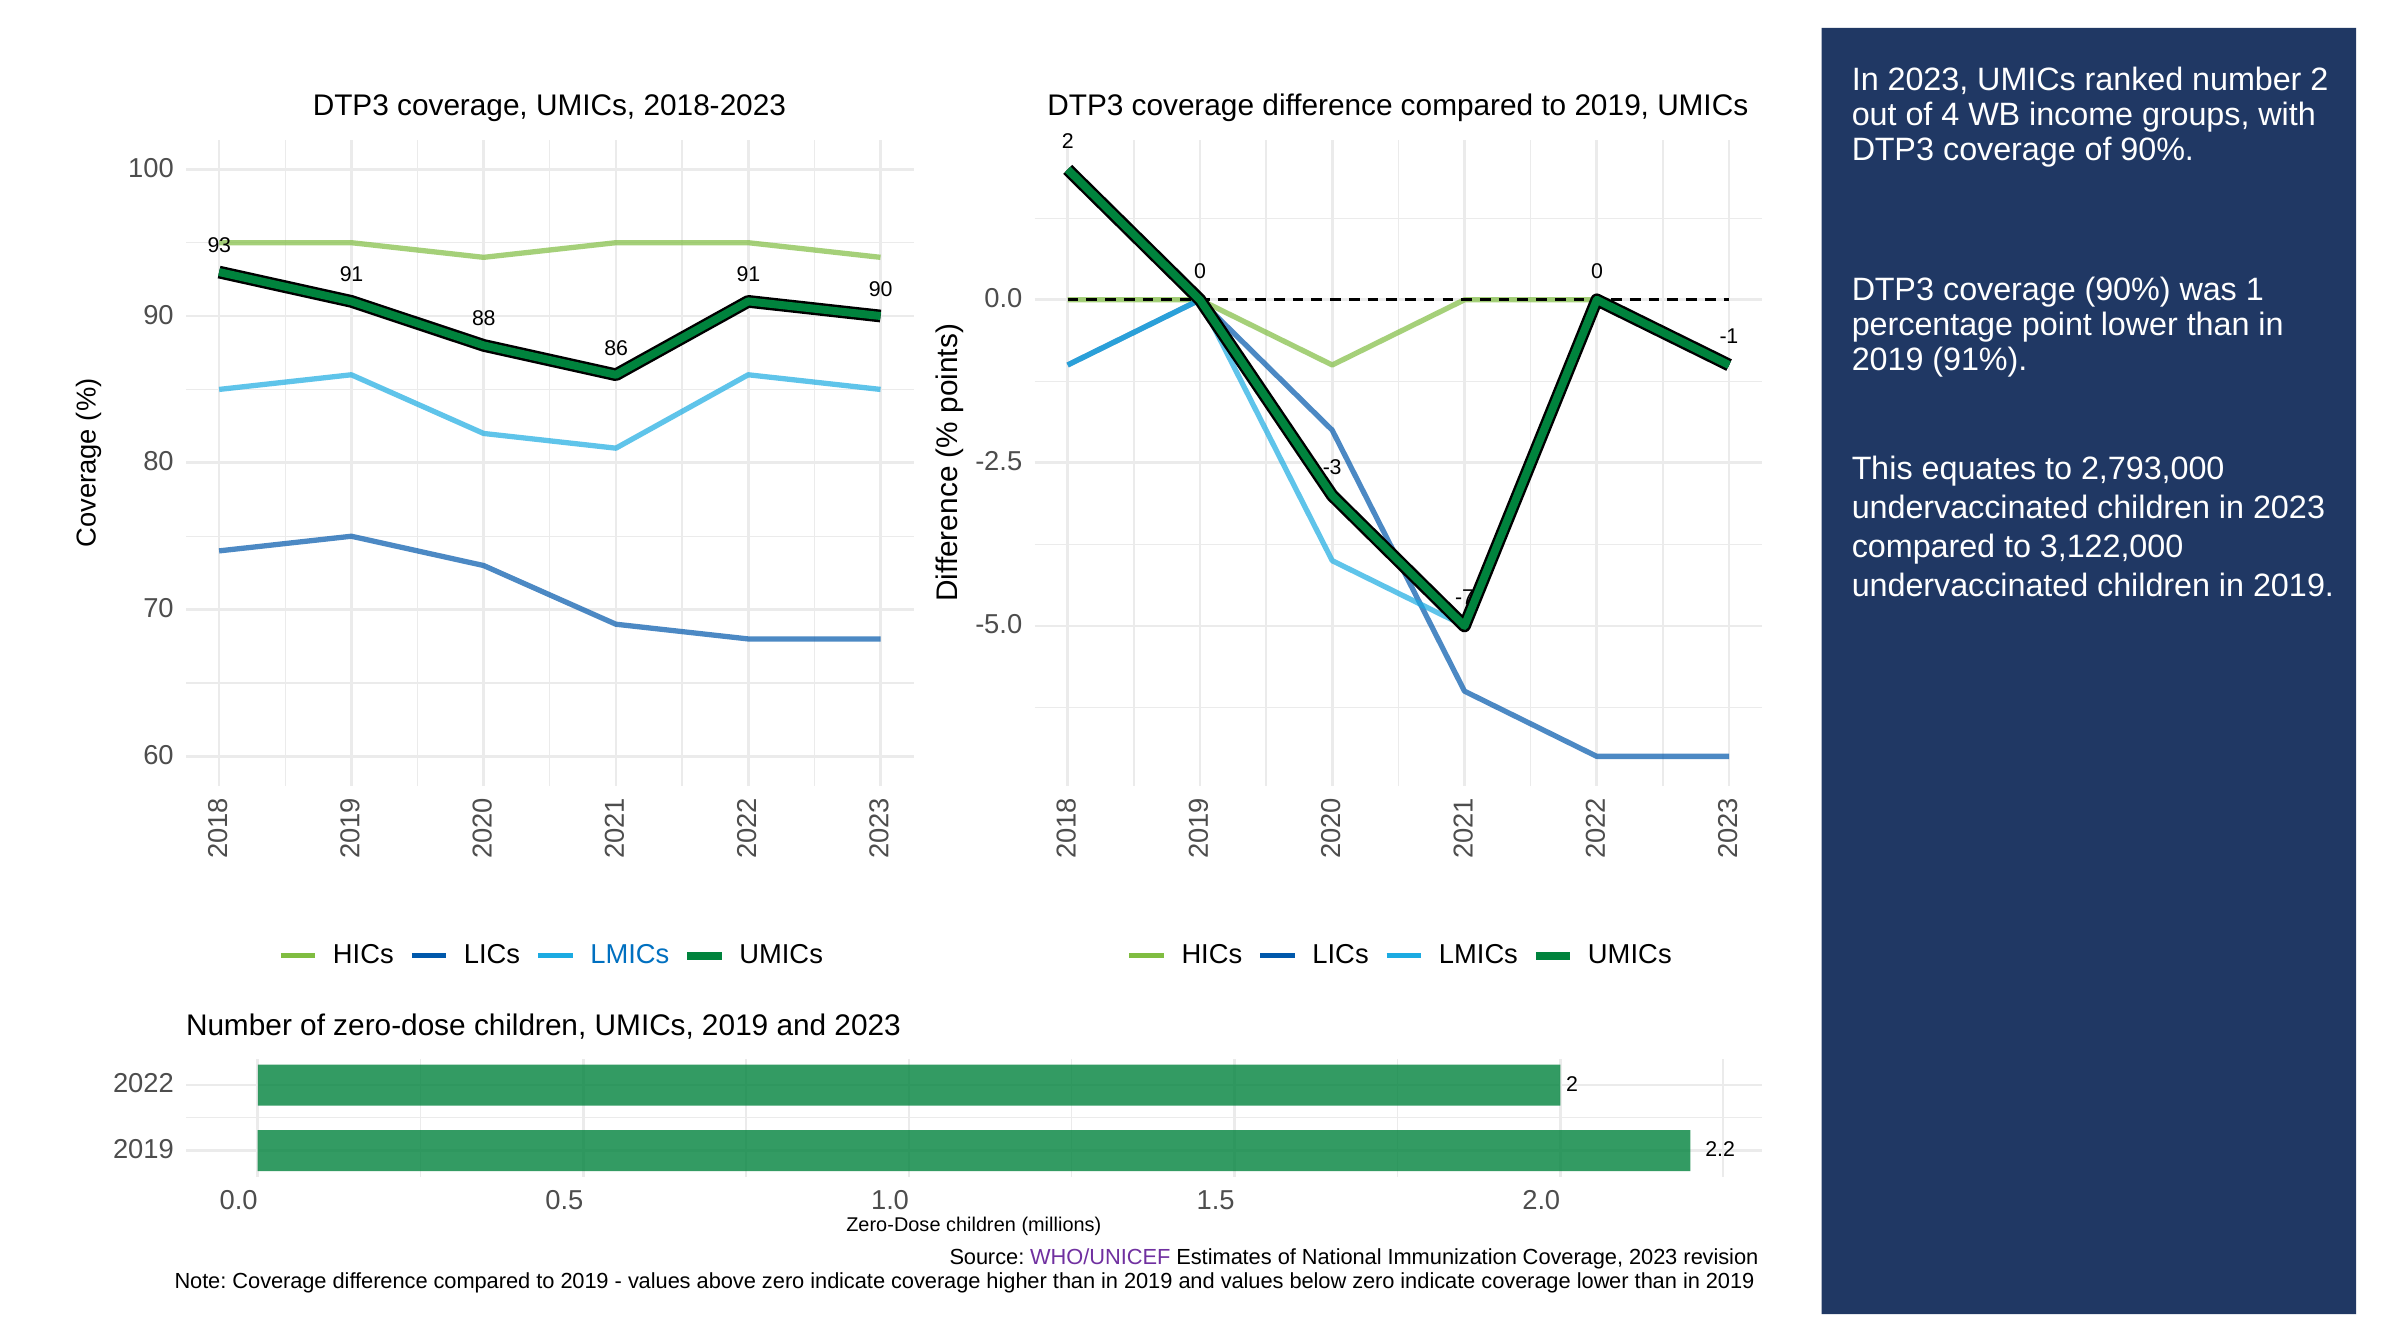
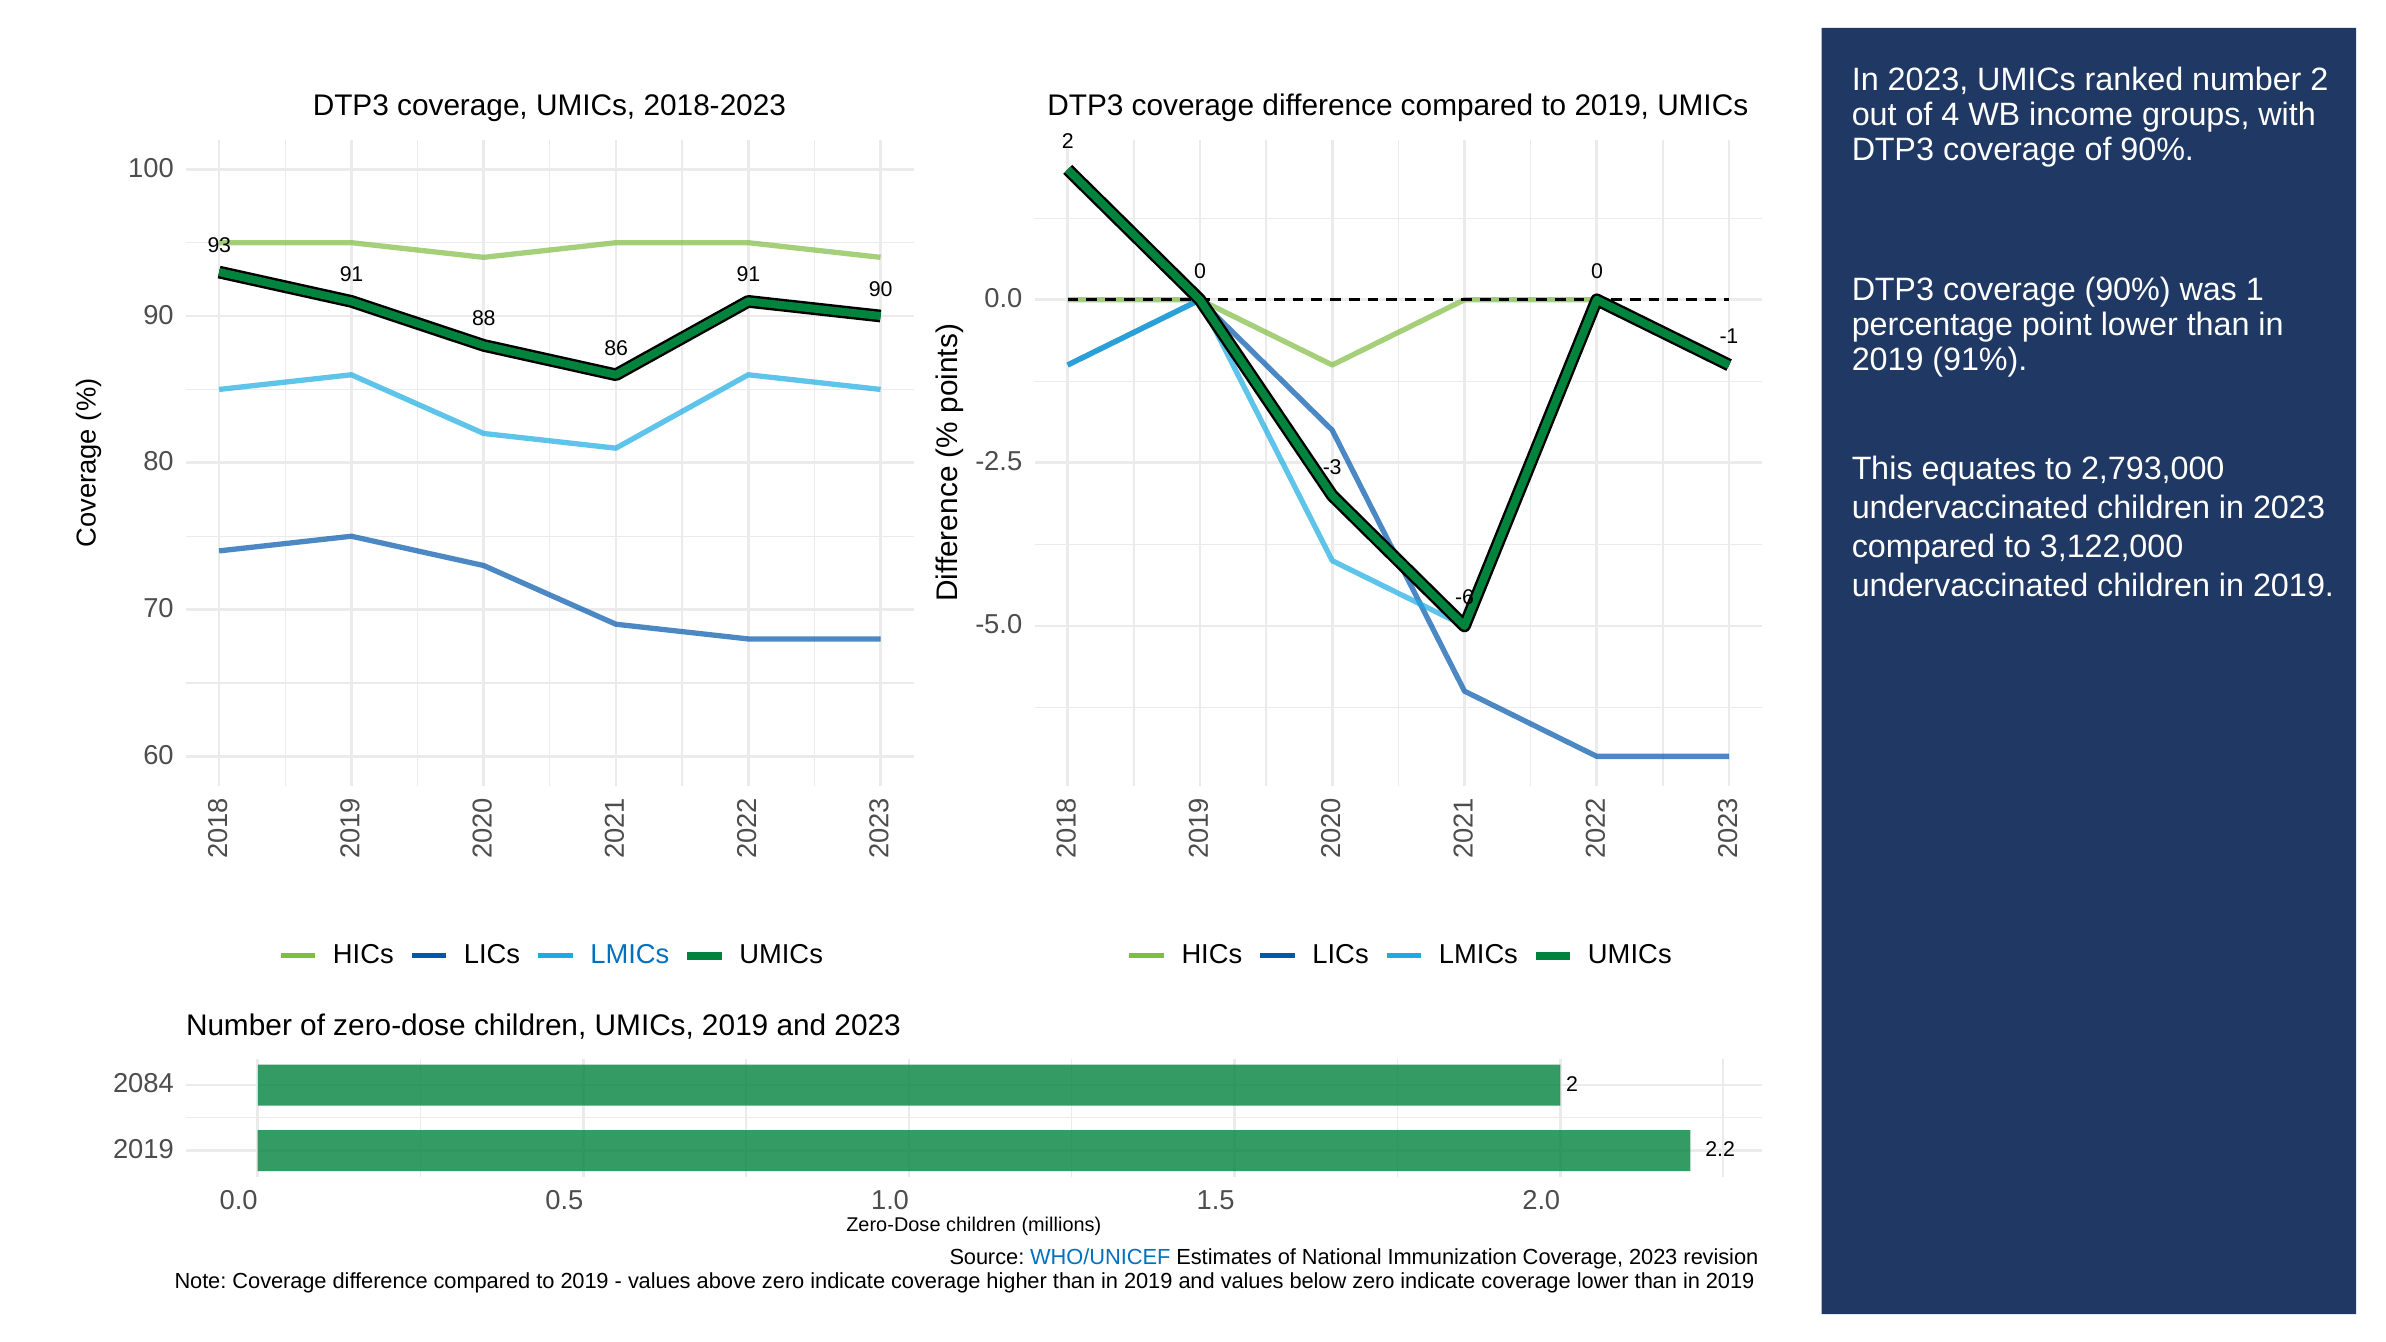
-7: -7 -> -6 (1465, 598)
2022: 2022 -> 2084 (143, 1084)
WHO/UNICEF colour: purple -> blue (1100, 1258)
